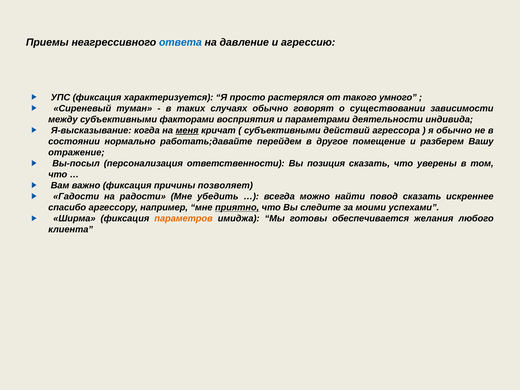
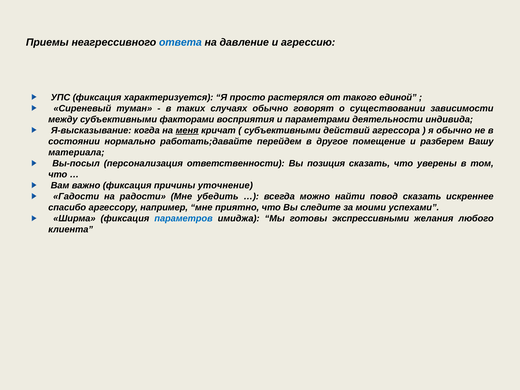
умного: умного -> единой (398, 97)
отражение: отражение -> материала (76, 152)
позволяет: позволяет -> уточнение (225, 185)
приятно underline: present -> none (237, 208)
параметров colour: orange -> blue (184, 219)
обеспечивается: обеспечивается -> экспрессивными (371, 219)
